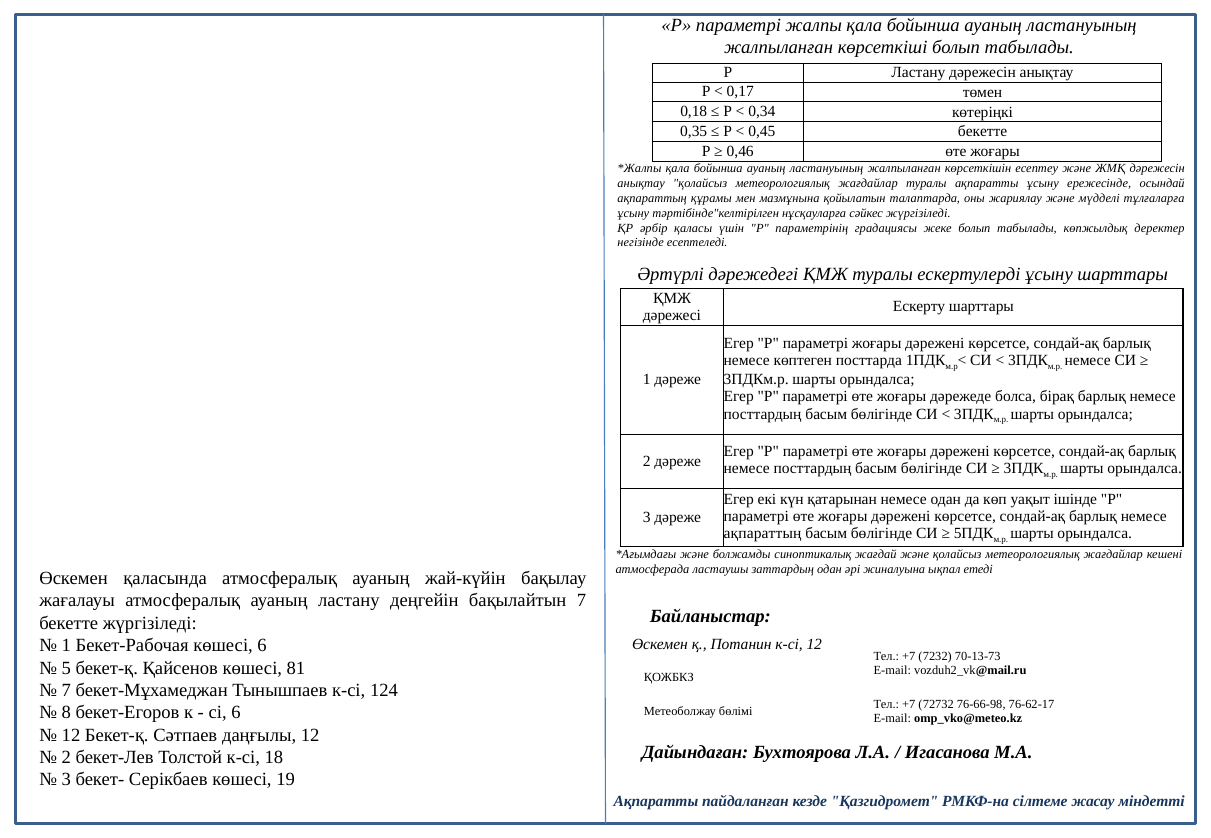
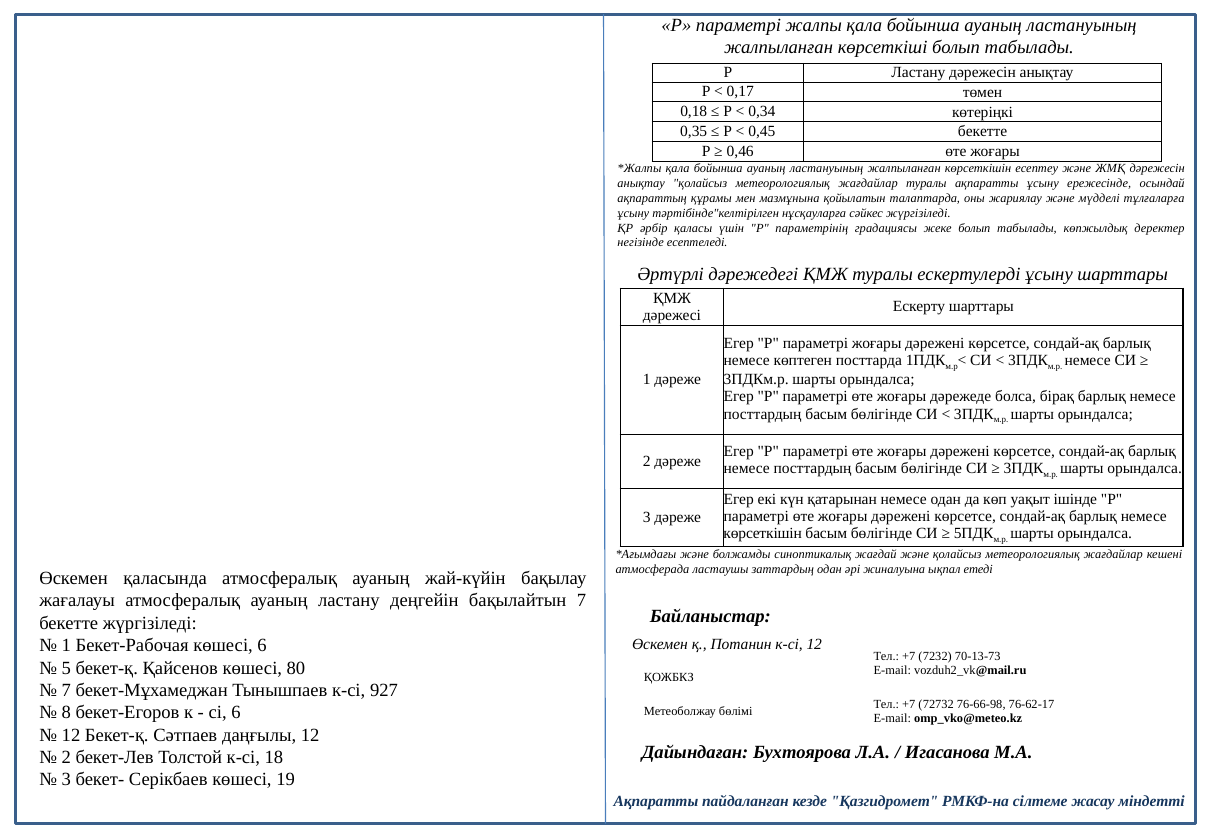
ақпараттың: ақпараттың -> көрсеткішін (763, 534)
81: 81 -> 80 (296, 668)
124: 124 -> 927 (384, 691)
